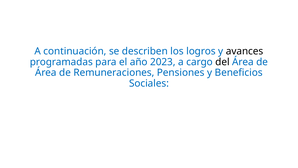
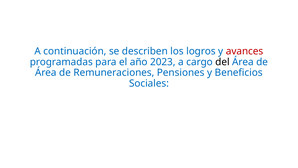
avances colour: black -> red (245, 51)
